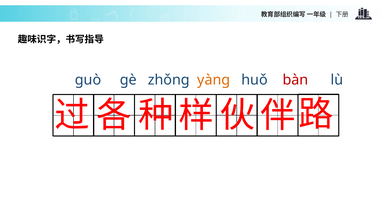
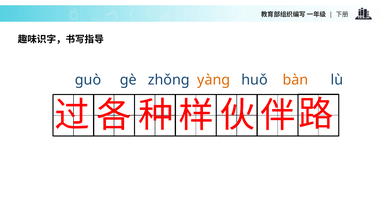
bàn colour: red -> orange (295, 80)
